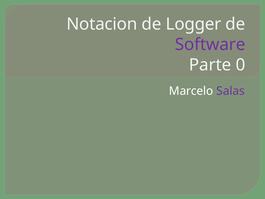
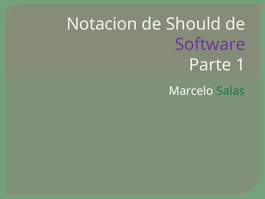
Logger: Logger -> Should (193, 24)
0: 0 -> 1 (240, 65)
Salas colour: purple -> green (231, 91)
